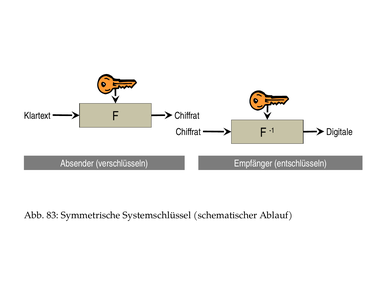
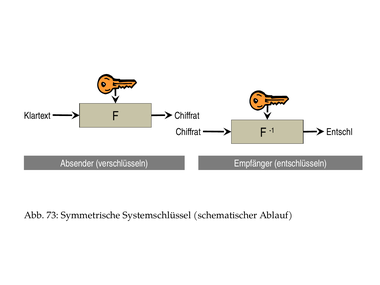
Digitale: Digitale -> Entschl (340, 132)
83: 83 -> 73 (53, 215)
